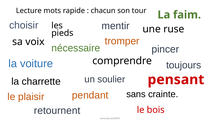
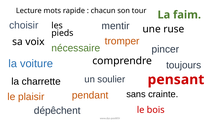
retournent: retournent -> dépêchent (57, 110)
